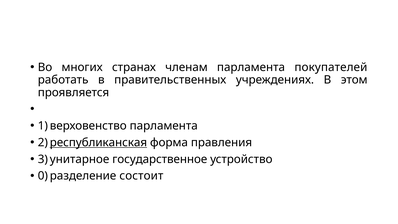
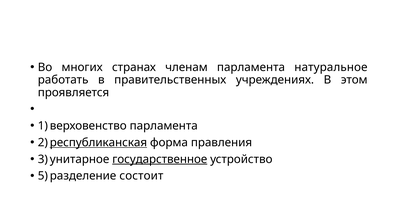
покупателей: покупателей -> натуральное (331, 67)
государственное underline: none -> present (160, 159)
0: 0 -> 5 (43, 176)
